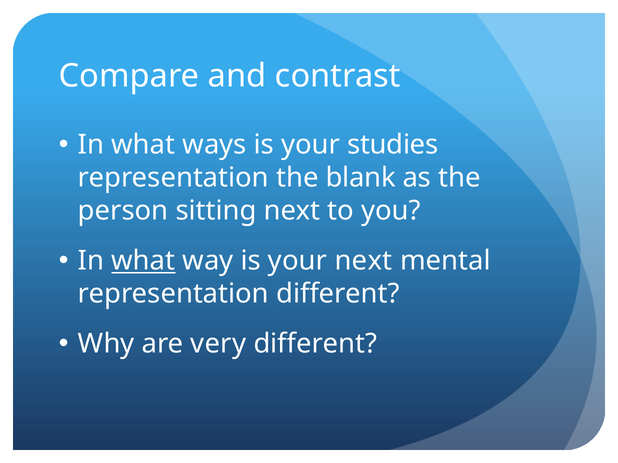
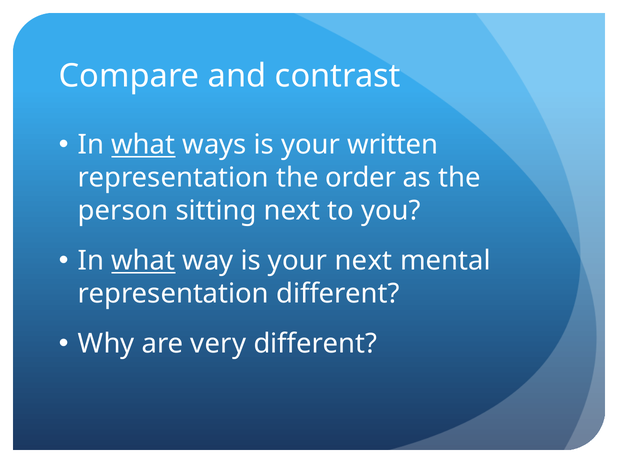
what underline: none -> present (143, 145)
studies: studies -> written (393, 145)
blank: blank -> order (361, 178)
